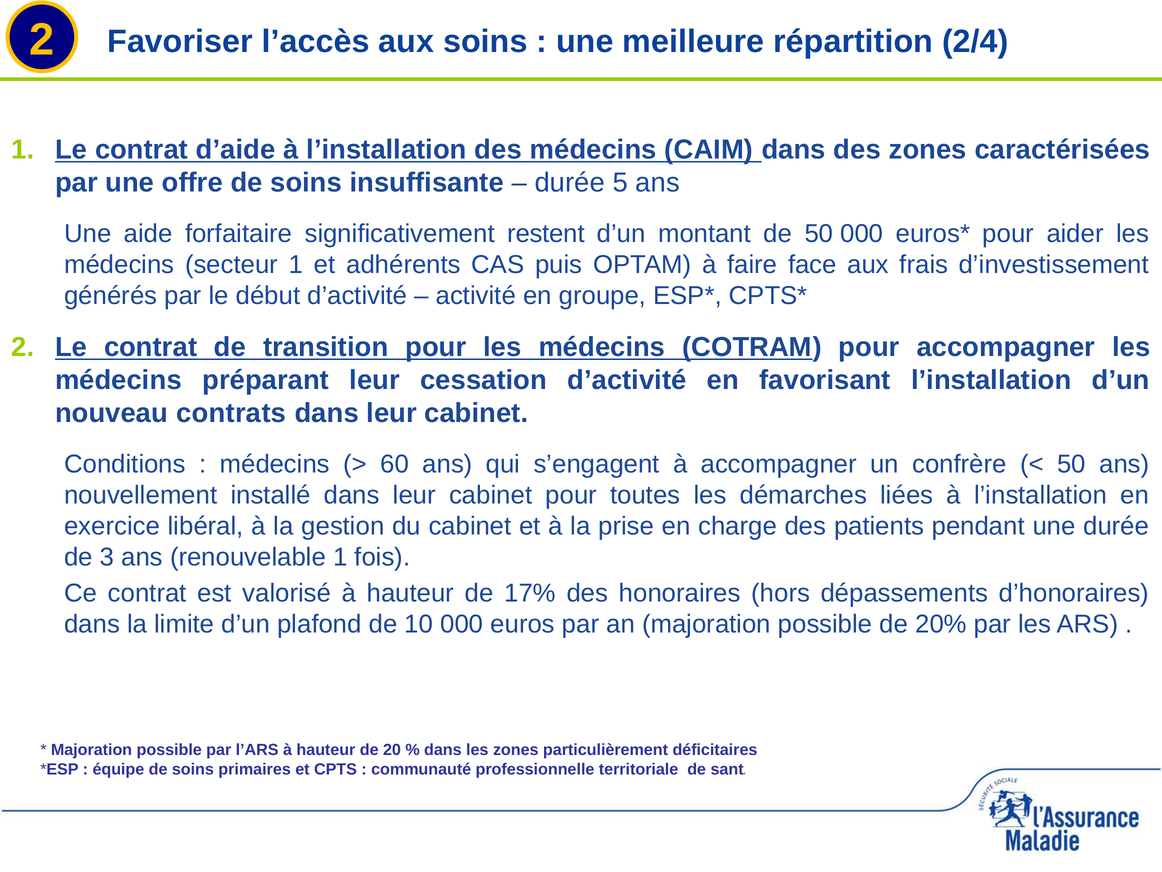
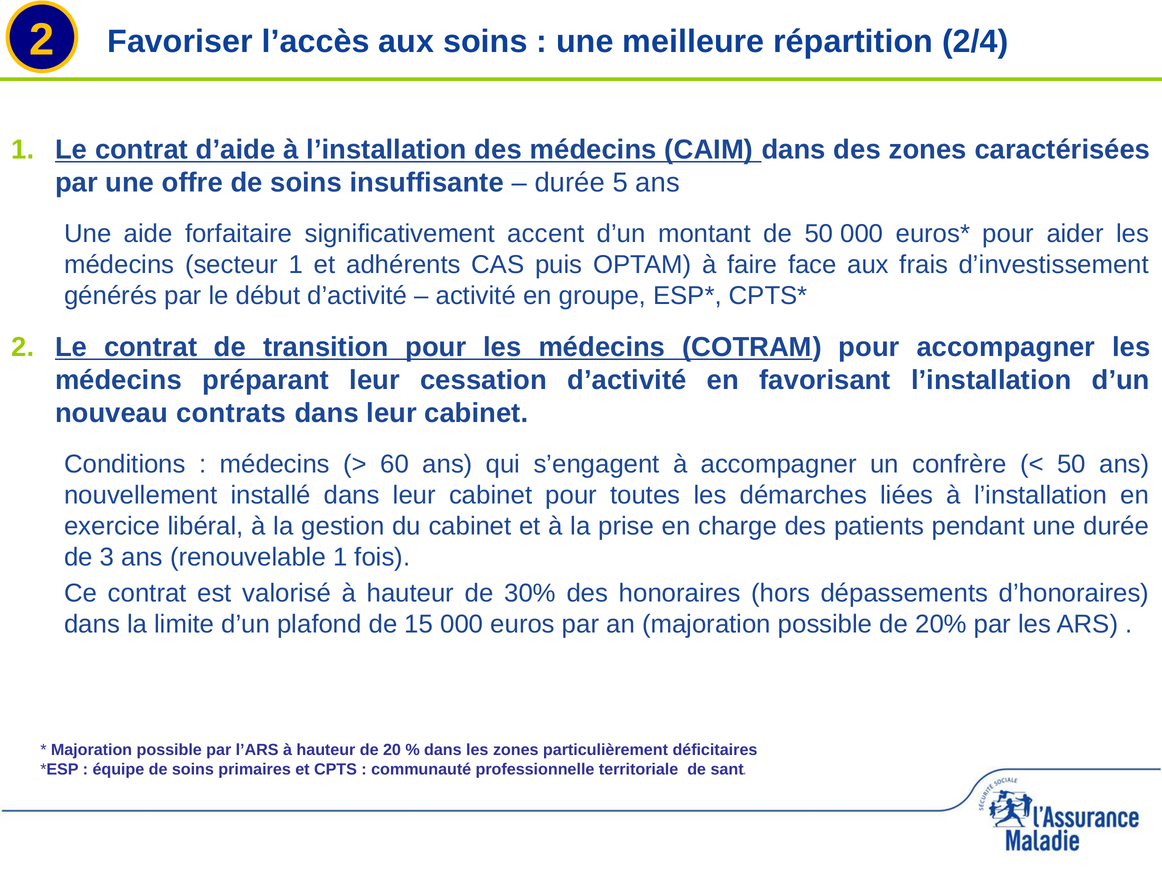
restent: restent -> accent (546, 234)
17%: 17% -> 30% (530, 593)
10: 10 -> 15 (419, 624)
